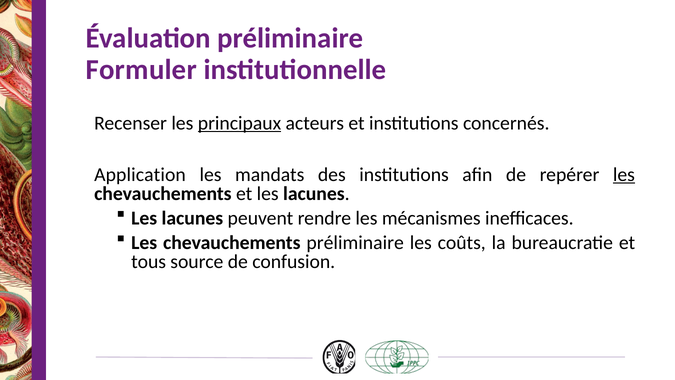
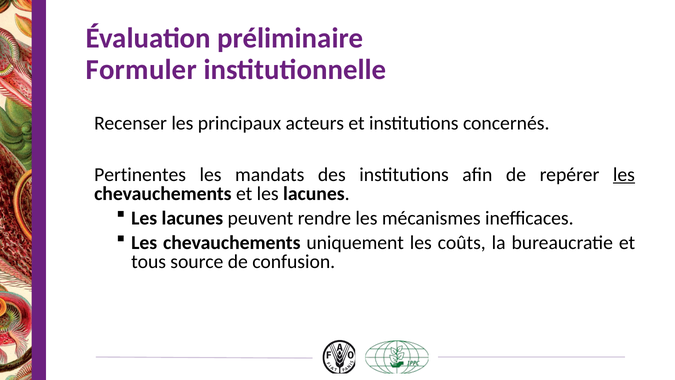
principaux underline: present -> none (239, 123)
Application: Application -> Pertinentes (140, 174)
chevauchements préliminaire: préliminaire -> uniquement (355, 242)
